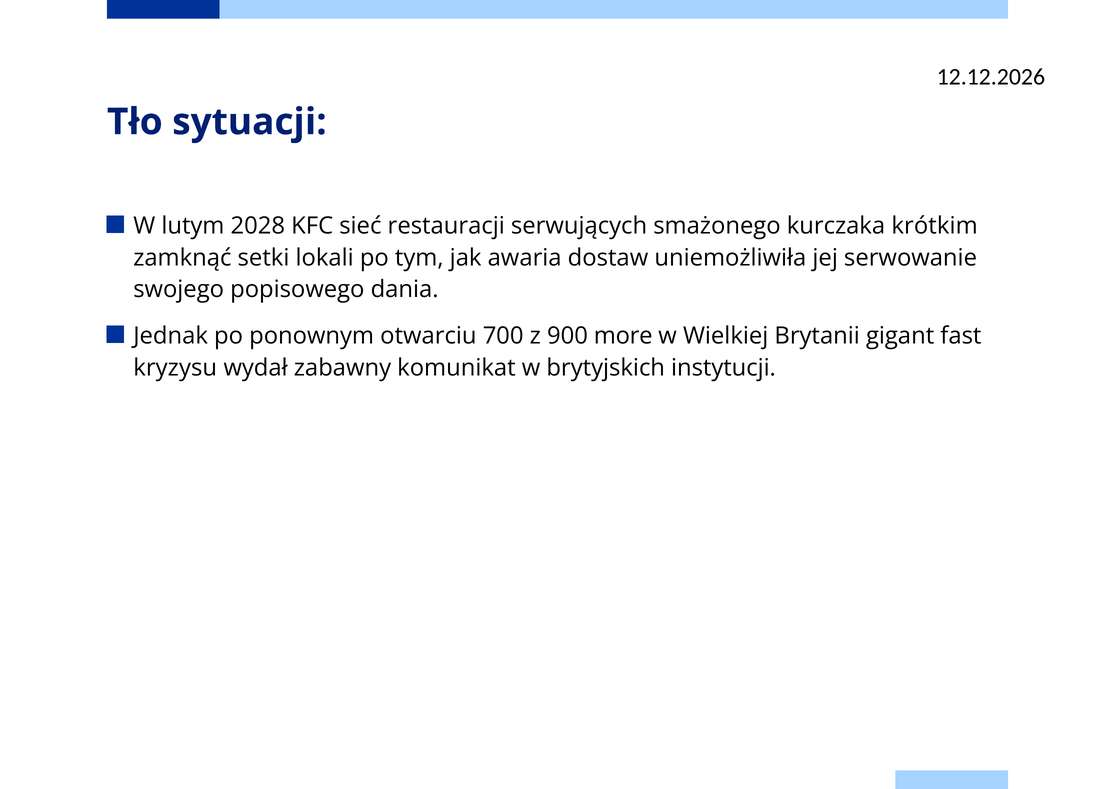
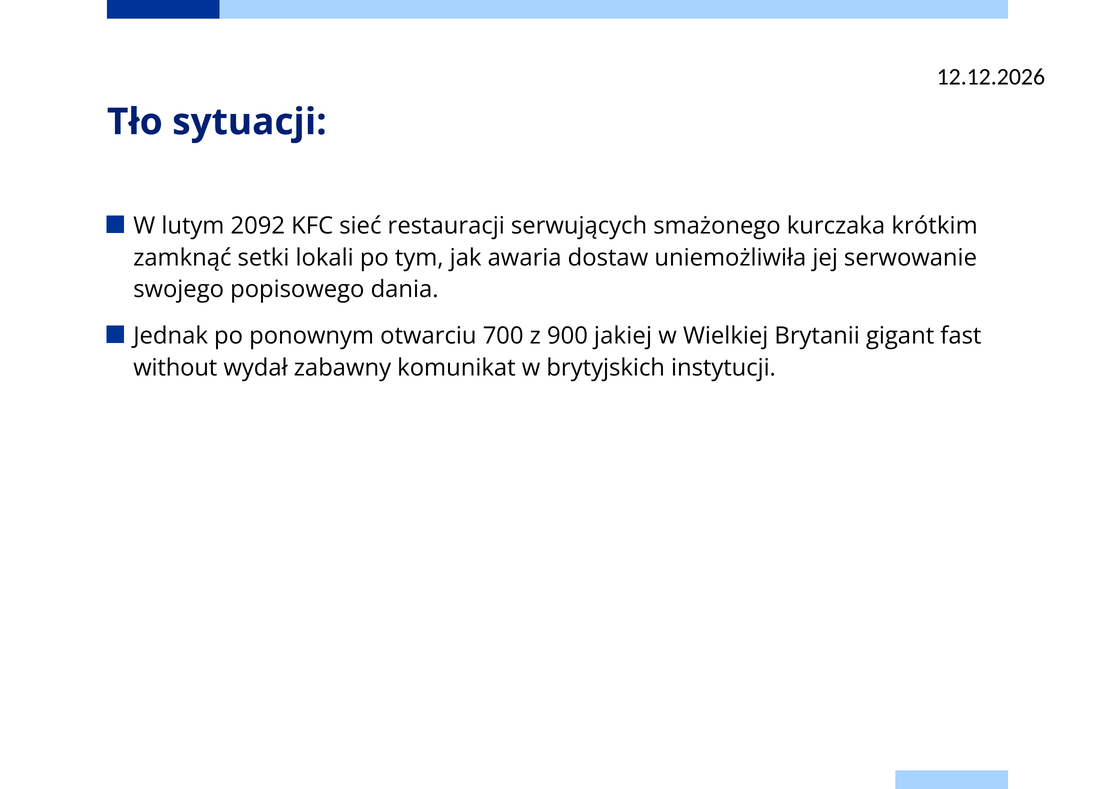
2028: 2028 -> 2092 (258, 226)
more: more -> jakiej (623, 336)
kryzysu: kryzysu -> without (175, 367)
